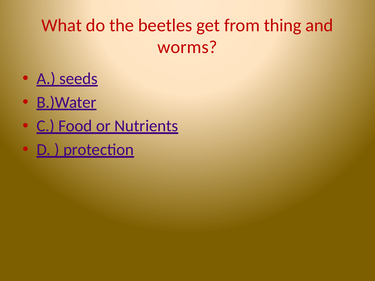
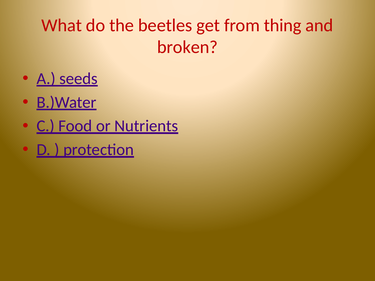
worms: worms -> broken (187, 47)
